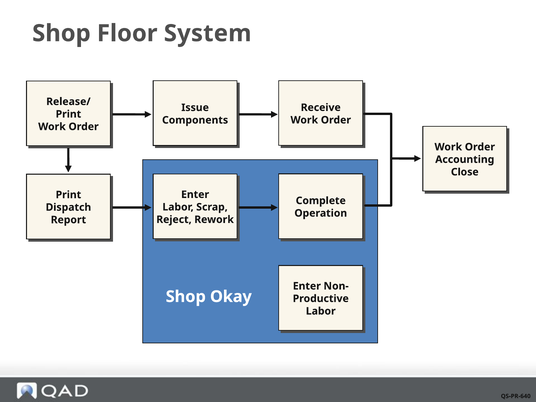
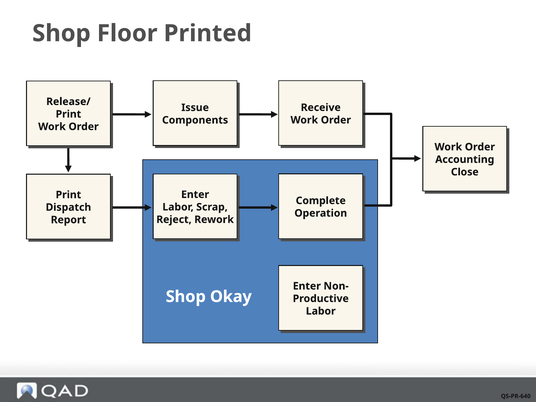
System: System -> Printed (208, 33)
